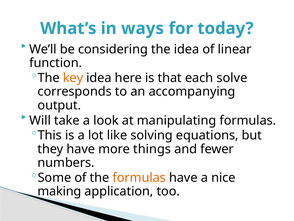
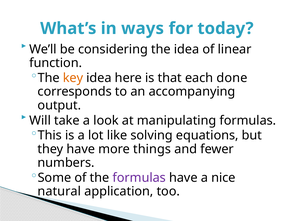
solve: solve -> done (232, 78)
formulas colour: orange -> purple (139, 177)
making: making -> natural (59, 191)
